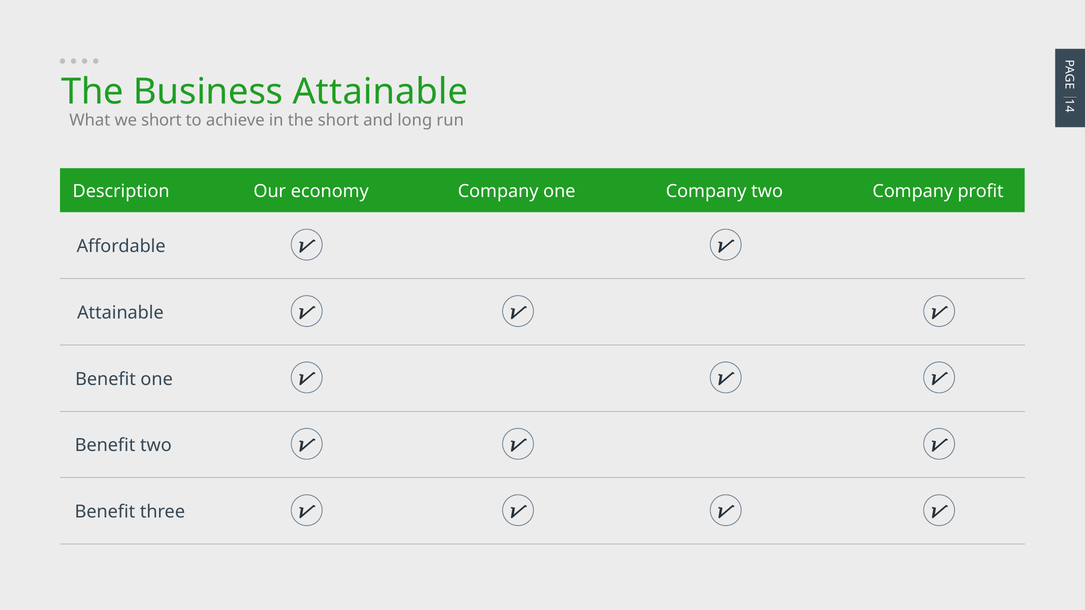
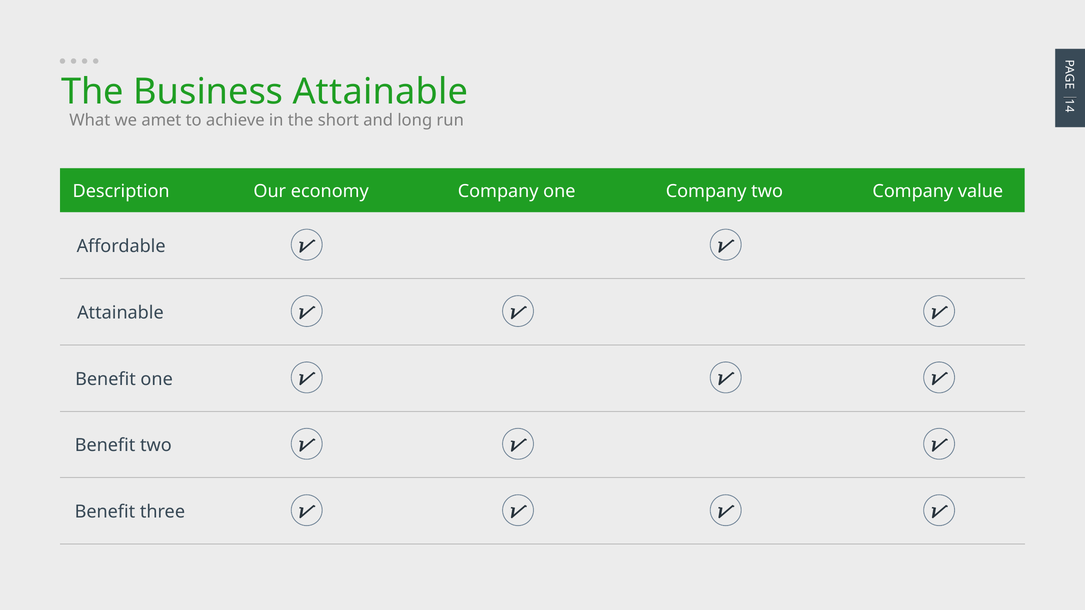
we short: short -> amet (161, 121)
profit: profit -> value (981, 191)
